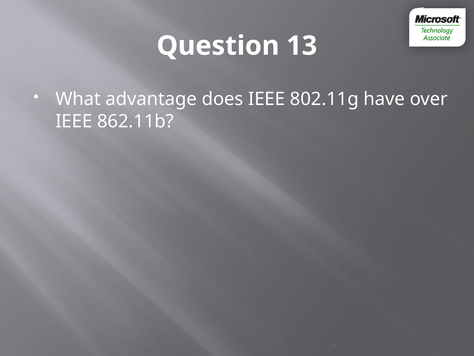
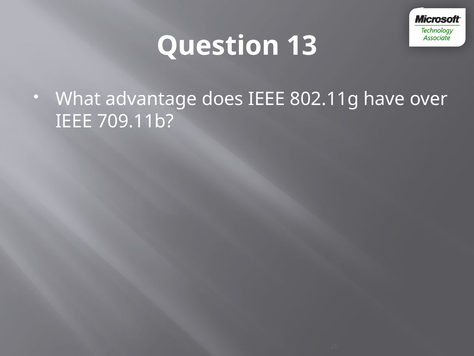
862.11b: 862.11b -> 709.11b (136, 121)
